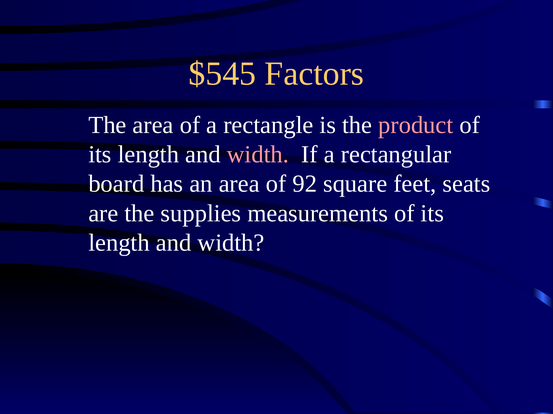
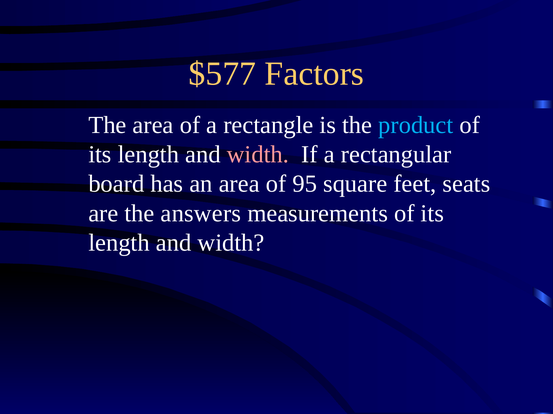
$545: $545 -> $577 (222, 74)
product colour: pink -> light blue (416, 125)
92: 92 -> 95 (305, 184)
supplies: supplies -> answers (201, 214)
